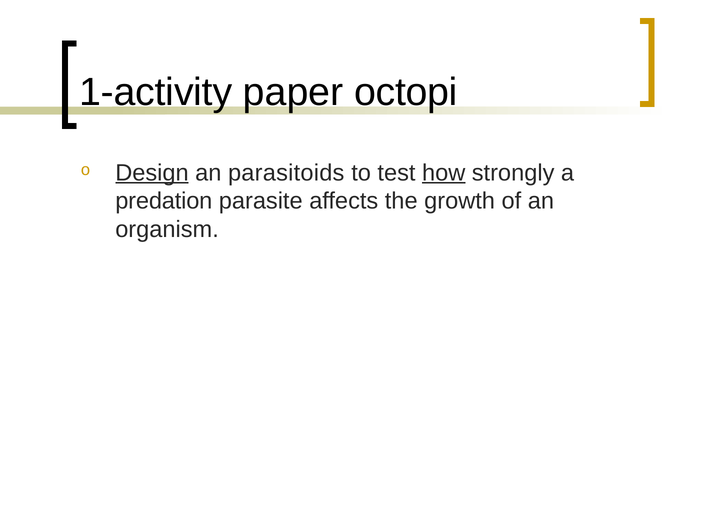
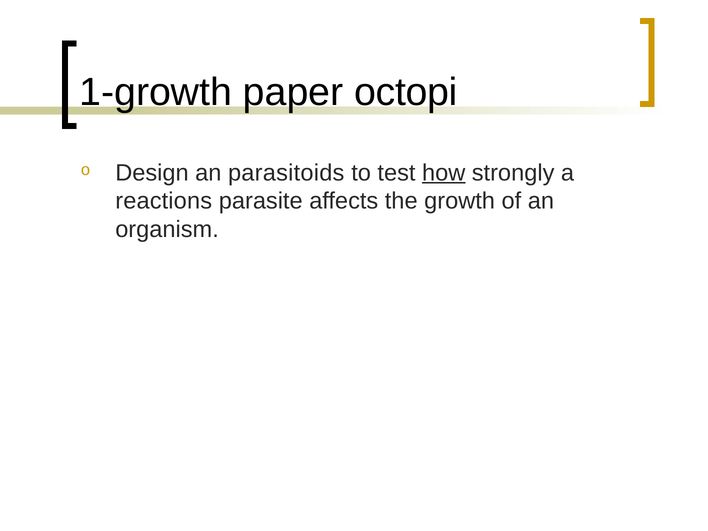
1-activity: 1-activity -> 1-growth (156, 92)
Design underline: present -> none (152, 173)
predation: predation -> reactions (164, 201)
